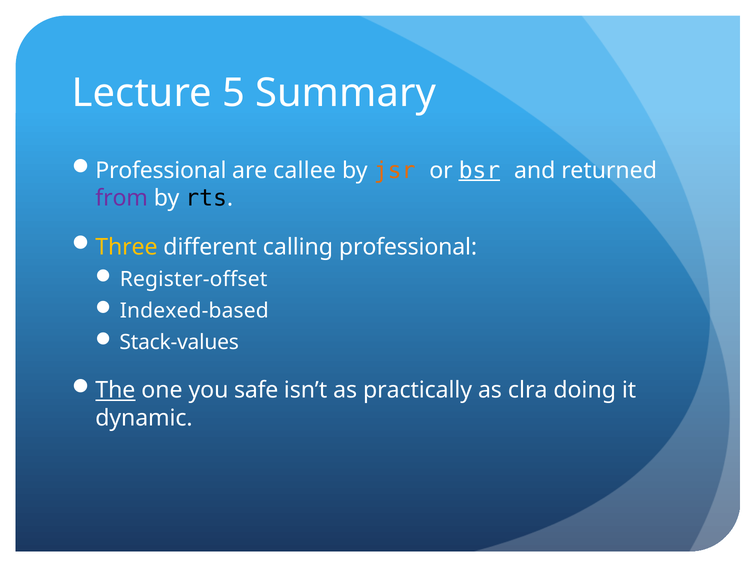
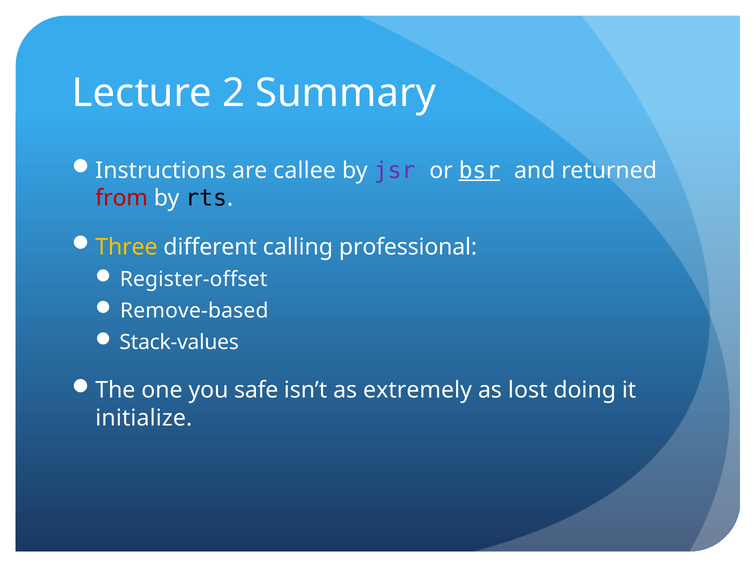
5: 5 -> 2 (234, 93)
Professional: Professional -> Instructions (161, 170)
jsr colour: orange -> purple (395, 170)
from colour: purple -> red (122, 198)
Indexed-based: Indexed-based -> Remove-based (194, 311)
The underline: present -> none (115, 390)
practically: practically -> extremely (418, 390)
clra: clra -> lost (528, 390)
dynamic: dynamic -> initialize (144, 418)
